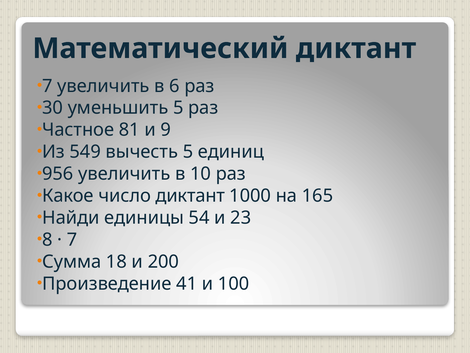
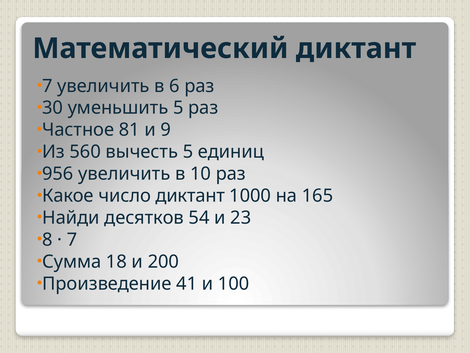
549: 549 -> 560 (85, 152)
единицы: единицы -> десятков (144, 218)
